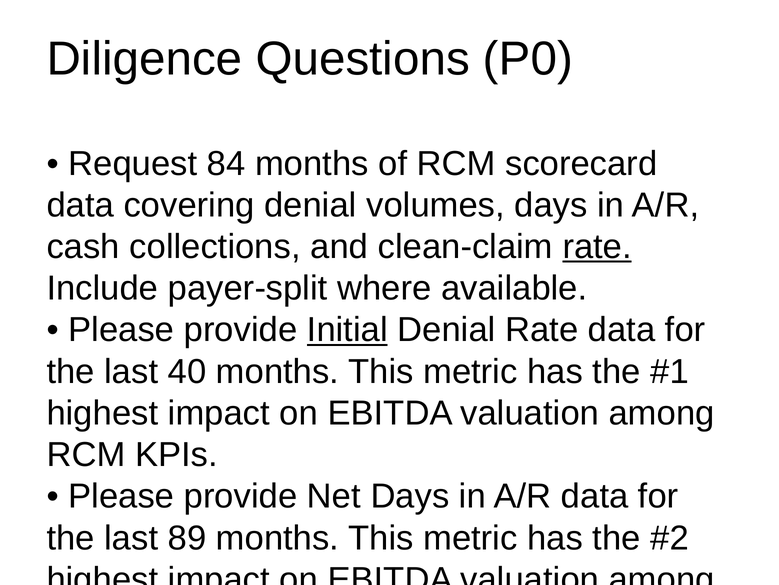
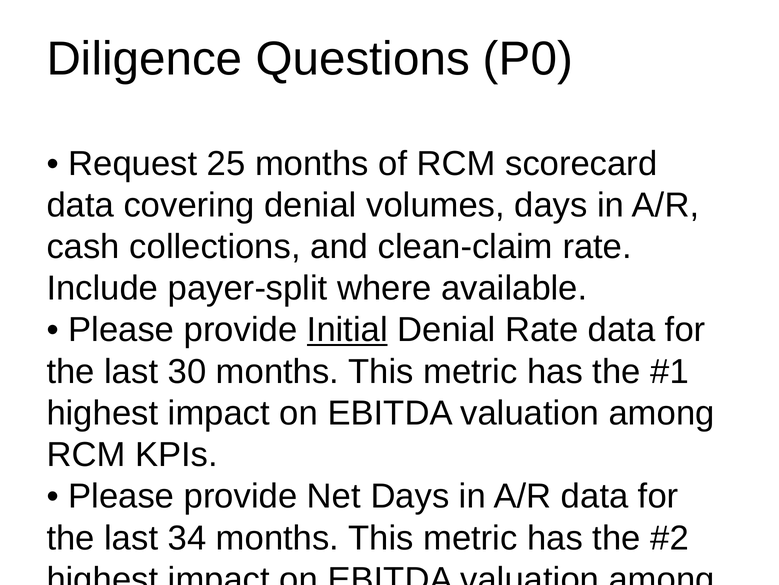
84: 84 -> 25 (226, 163)
rate underline: present -> none (597, 246)
40: 40 -> 30 (187, 371)
89: 89 -> 34 (187, 537)
